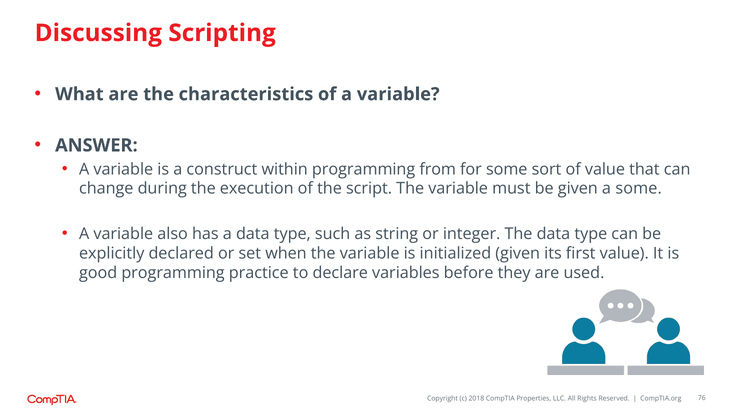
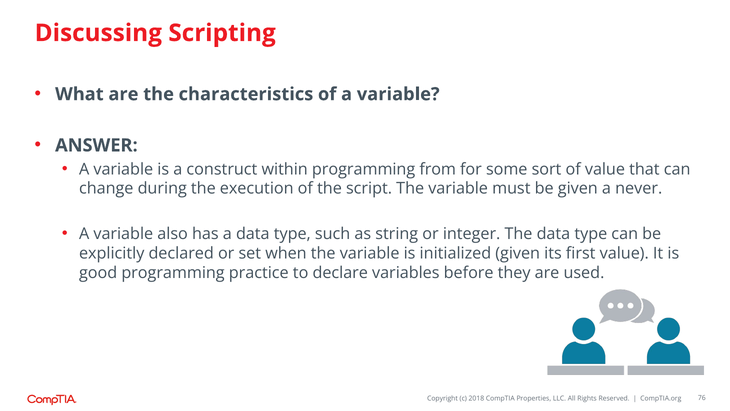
a some: some -> never (639, 188)
